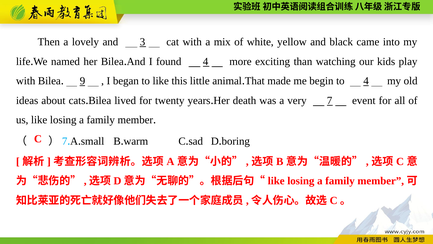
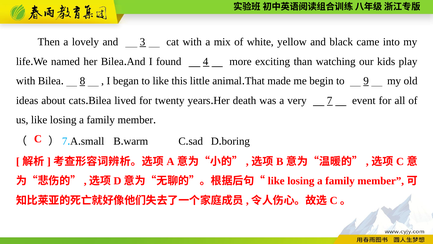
9: 9 -> 8 (82, 81)
to 4: 4 -> 9 (366, 81)
